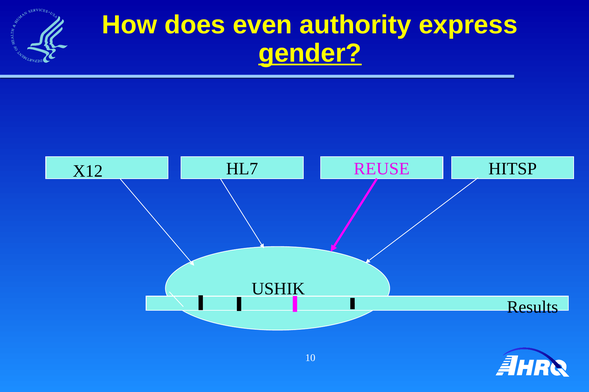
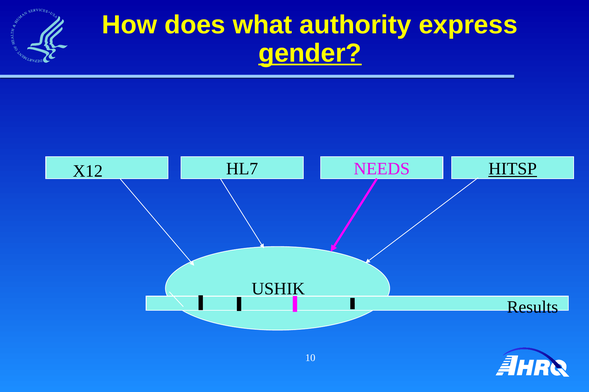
even: even -> what (262, 25)
HITSP underline: none -> present (513, 169)
REUSE: REUSE -> NEEDS (382, 169)
